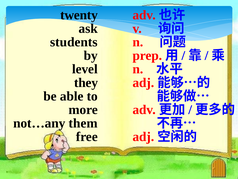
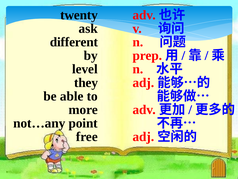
students: students -> different (74, 42)
them: them -> point (83, 123)
